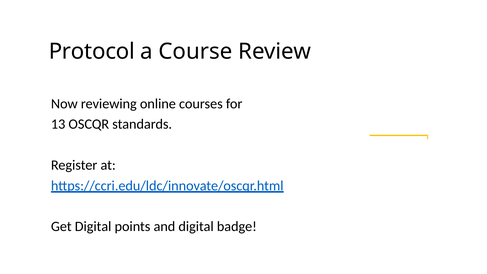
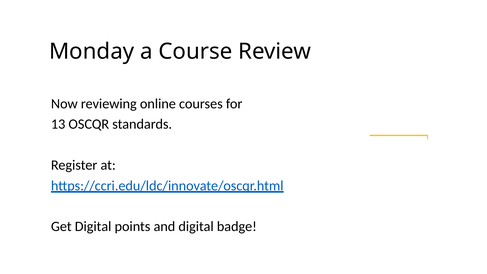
Protocol: Protocol -> Monday (92, 51)
